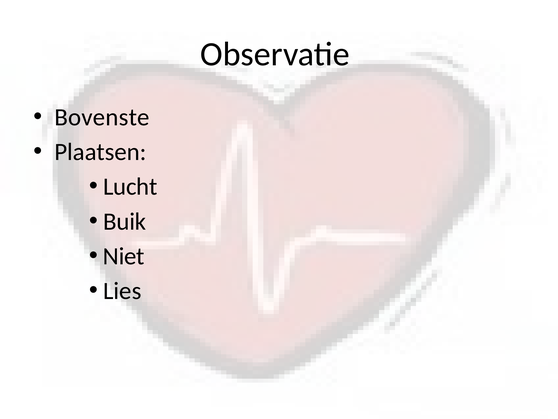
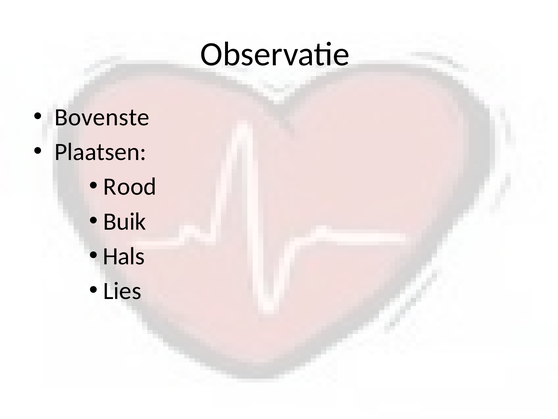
Lucht: Lucht -> Rood (130, 187)
Niet: Niet -> Hals (124, 256)
